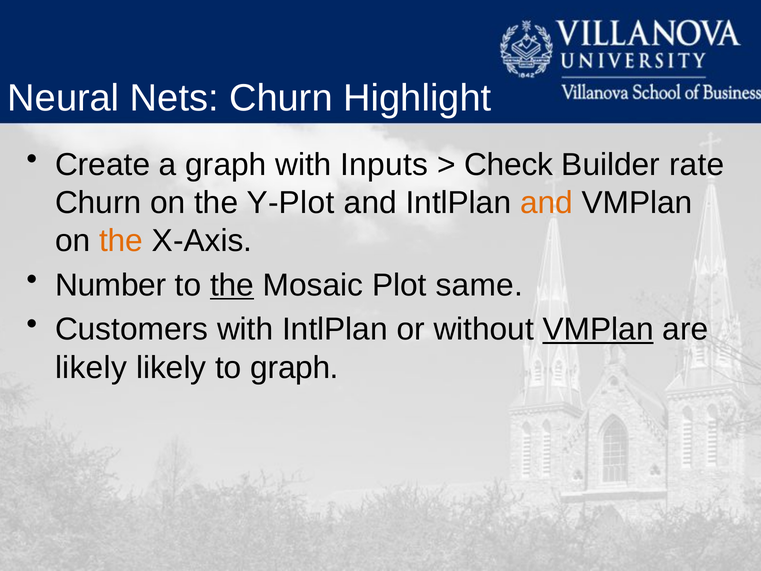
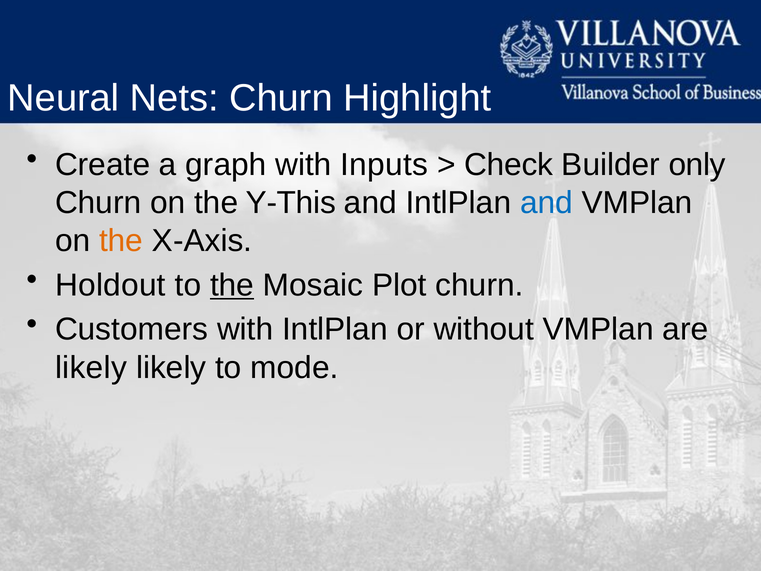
rate: rate -> only (697, 164)
Y-Plot: Y-Plot -> Y-This (291, 203)
and colour: orange -> blue (546, 203)
Number: Number -> Holdout (110, 285)
Plot same: same -> churn (479, 285)
VMPlan underline: present -> none (598, 329)
to graph: graph -> mode (294, 367)
